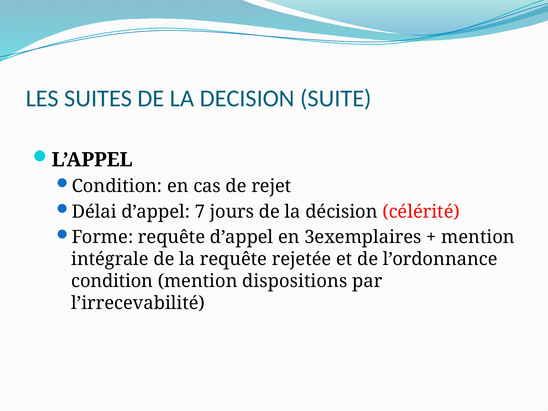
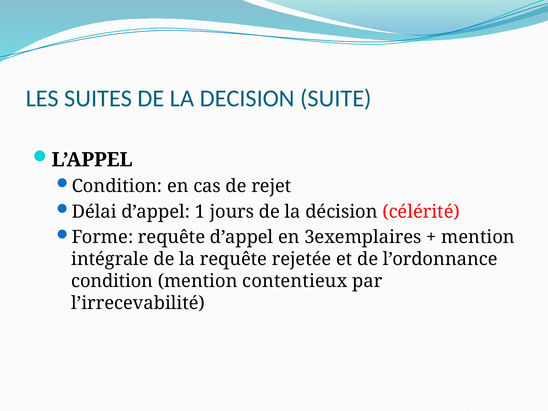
7: 7 -> 1 (200, 212)
dispositions: dispositions -> contentieux (295, 281)
